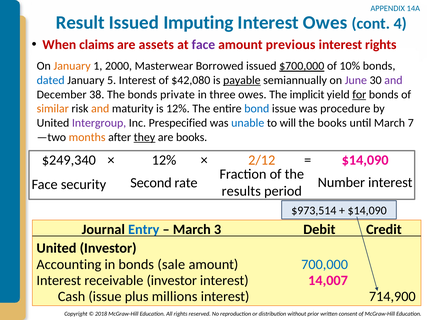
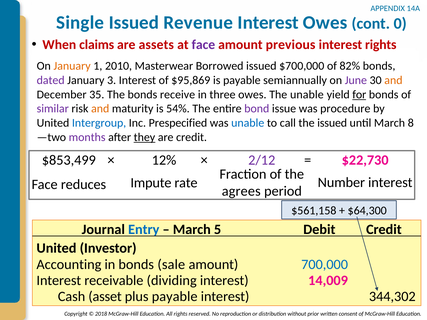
Result: Result -> Single (80, 23)
Imputing: Imputing -> Revenue (198, 23)
4: 4 -> 0 (400, 24)
2000: 2000 -> 2010 (119, 66)
$700,000 underline: present -> none (302, 66)
10%: 10% -> 82% (350, 66)
dated colour: blue -> purple (51, 80)
5: 5 -> 3 (112, 80)
$42,080: $42,080 -> $95,869 (191, 80)
payable underline: present -> none (242, 80)
and colour: purple -> orange (393, 80)
38: 38 -> 35 (97, 95)
private: private -> receive (178, 95)
The implicit: implicit -> unable (307, 95)
similar colour: orange -> purple (53, 109)
is 12%: 12% -> 54% (178, 109)
bond colour: blue -> purple (257, 109)
Intergroup colour: purple -> blue (99, 123)
will: will -> call (288, 123)
the books: books -> issued (332, 123)
7: 7 -> 8 (411, 123)
months colour: orange -> purple (87, 137)
are books: books -> credit (192, 137)
$249,340: $249,340 -> $853,499 (69, 160)
2/12 colour: orange -> purple (262, 160)
12% $14,090: $14,090 -> $22,730 (365, 160)
Second: Second -> Impute (151, 183)
security: security -> reduces (83, 185)
results: results -> agrees (241, 191)
$973,514: $973,514 -> $561,158 (314, 211)
$14,090: $14,090 -> $64,300 (367, 211)
3: 3 -> 5 (218, 230)
receivable investor: investor -> dividing (172, 281)
14,007: 14,007 -> 14,009 (328, 281)
Cash issue: issue -> asset (105, 297)
plus millions: millions -> payable (175, 297)
714,900: 714,900 -> 344,302 (392, 297)
